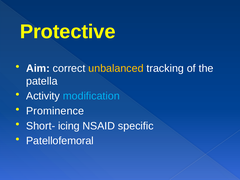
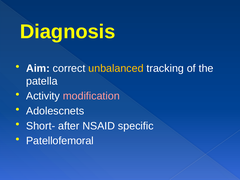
Protective: Protective -> Diagnosis (68, 32)
modification colour: light blue -> pink (91, 96)
Prominence: Prominence -> Adolescnets (55, 111)
icing: icing -> after (69, 126)
